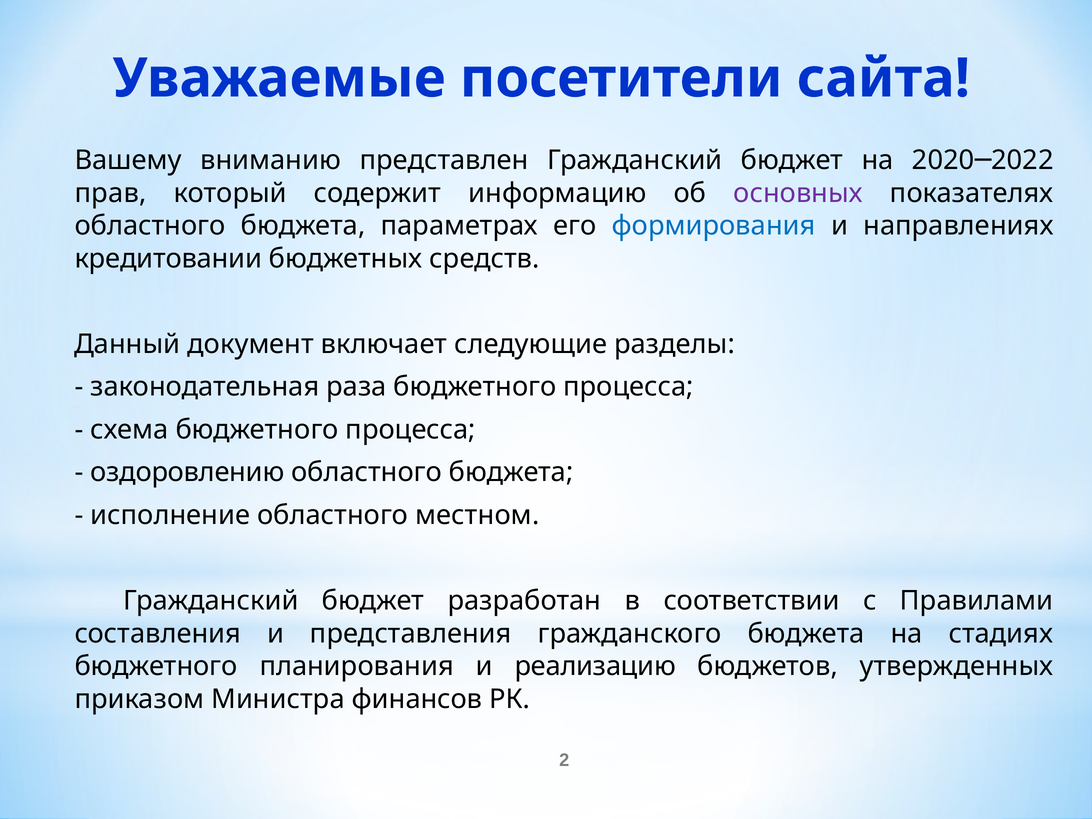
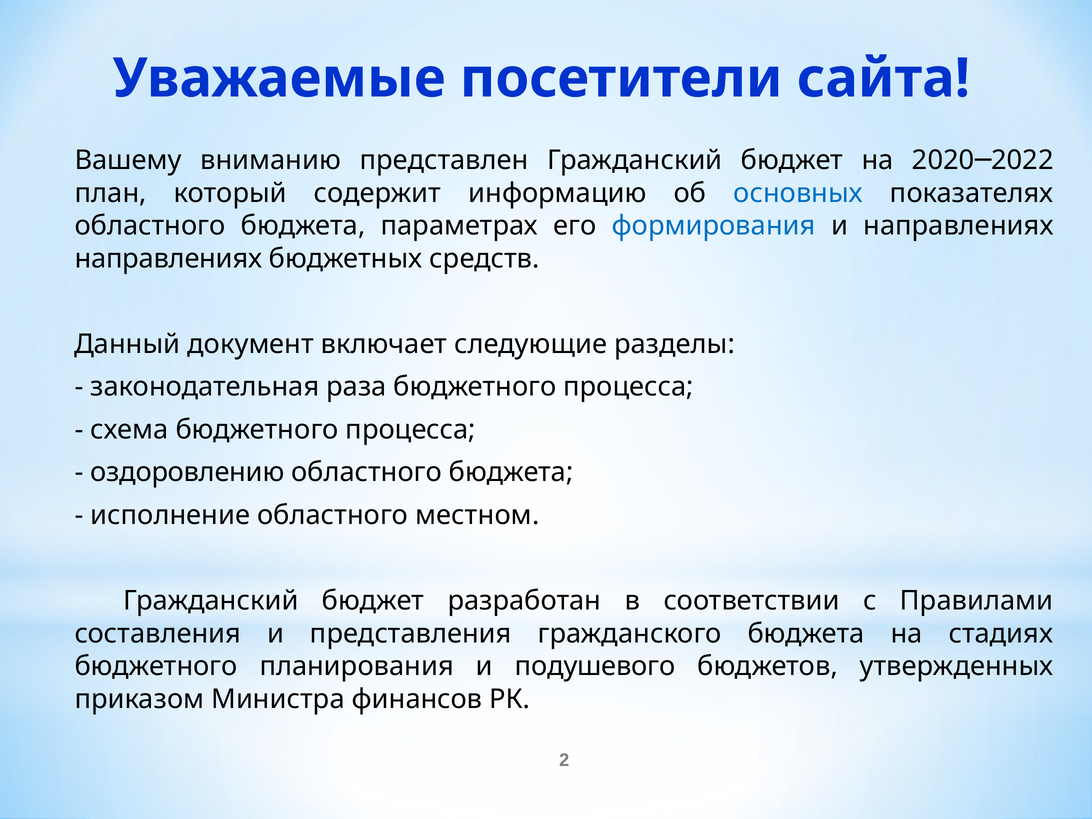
прав: прав -> план (111, 193)
основных colour: purple -> blue (798, 193)
кредитовании: кредитовании -> направлениях (168, 259)
реализацию: реализацию -> подушевого (595, 666)
